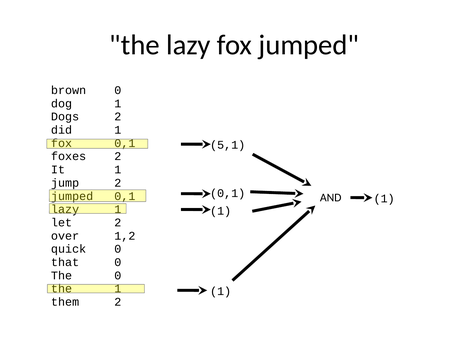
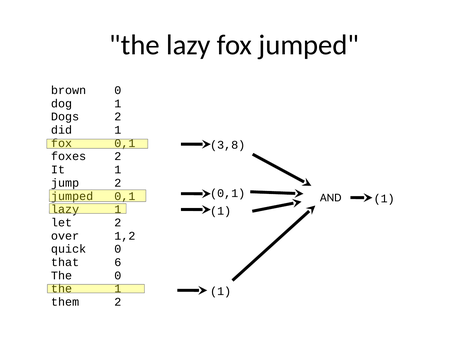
5,1: 5,1 -> 3,8 (228, 145)
that 0: 0 -> 6 (118, 262)
